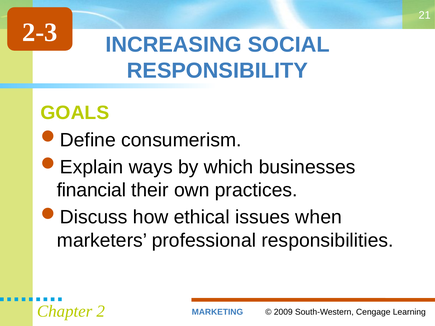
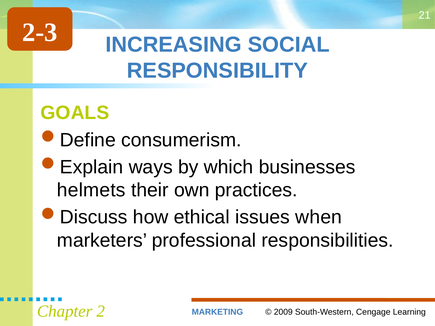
financial: financial -> helmets (91, 190)
